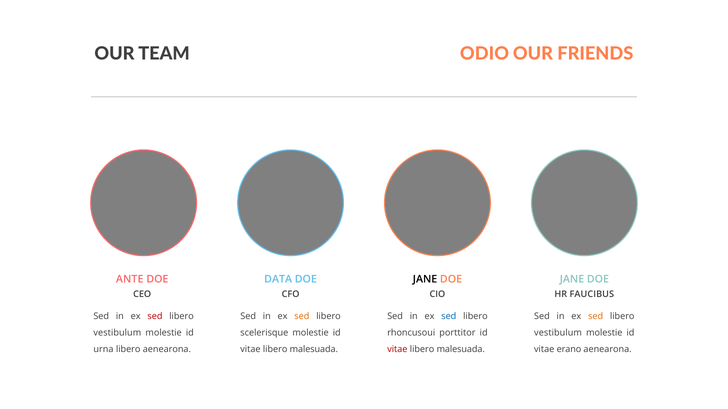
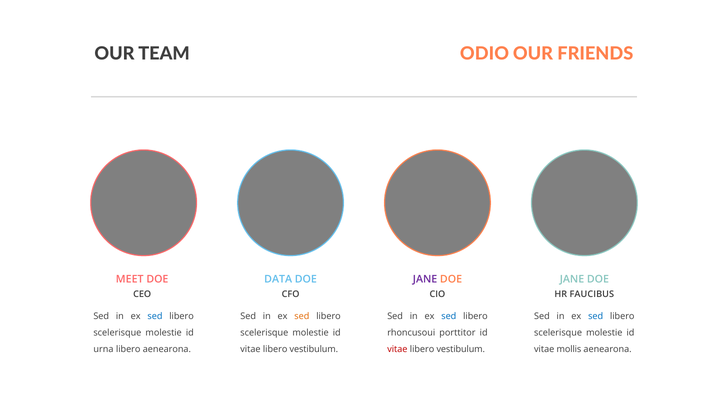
ANTE: ANTE -> MEET (130, 280)
JANE colour: black -> purple (425, 280)
sed colour: red -> blue (155, 317)
sed colour: orange -> blue (596, 317)
vestibulum: vestibulum -> scelerisque (117, 333)
vestibulum: vestibulum -> scelerisque (558, 333)
malesuada: malesuada -> vestibulum (314, 350)
malesuada: malesuada -> vestibulum (461, 350)
erano: erano -> mollis (569, 350)
